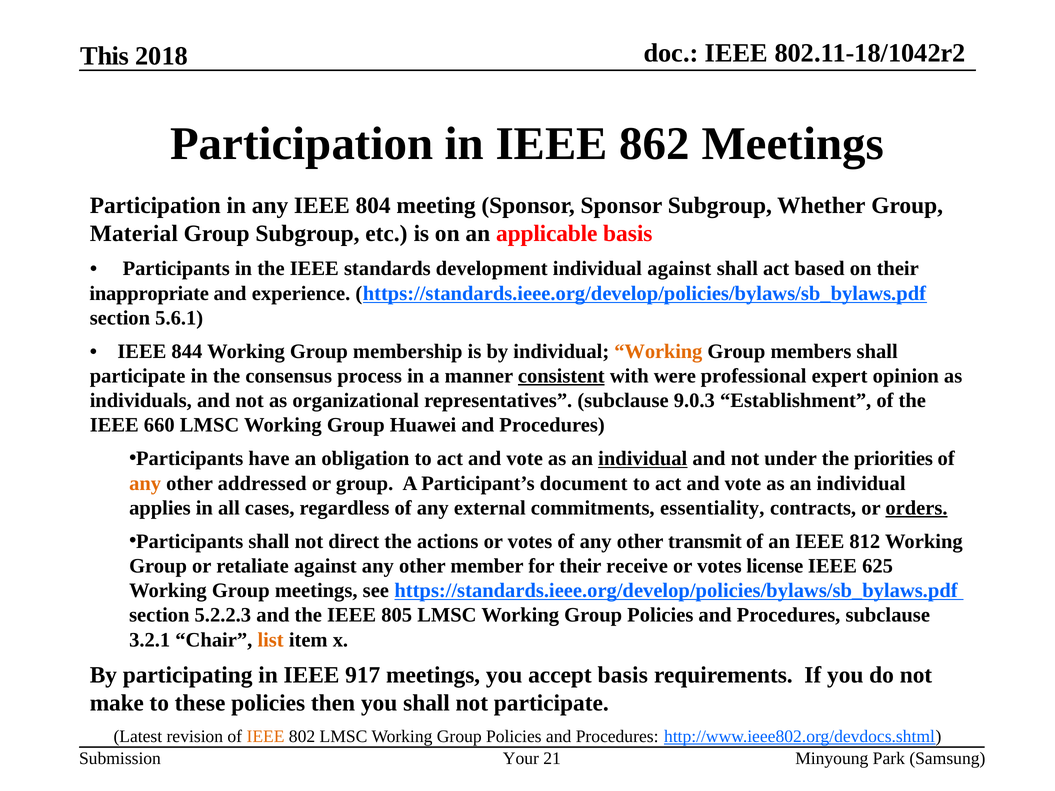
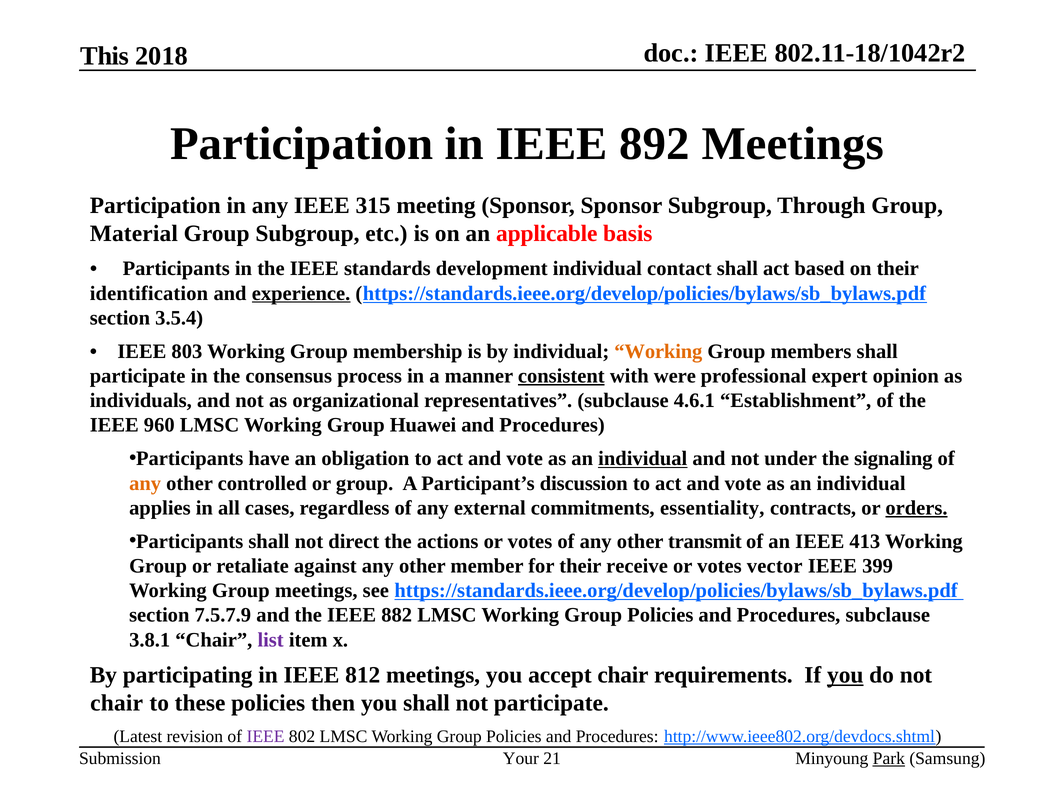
862: 862 -> 892 (655, 144)
804: 804 -> 315 (373, 206)
Whether: Whether -> Through (821, 206)
individual against: against -> contact (679, 269)
inappropriate: inappropriate -> identification (149, 293)
experience underline: none -> present (301, 293)
5.6.1: 5.6.1 -> 3.5.4 (179, 318)
844: 844 -> 803 (187, 351)
9.0.3: 9.0.3 -> 4.6.1 (694, 401)
660: 660 -> 960 (159, 425)
priorities: priorities -> signaling (893, 459)
addressed: addressed -> controlled (262, 483)
document: document -> discussion (584, 483)
812: 812 -> 413 (865, 541)
license: license -> vector (775, 566)
625: 625 -> 399 (878, 566)
5.2.2.3: 5.2.2.3 -> 7.5.7.9 (223, 615)
805: 805 -> 882 (397, 615)
3.2.1: 3.2.1 -> 3.8.1 (150, 640)
list colour: orange -> purple (271, 640)
917: 917 -> 812 (363, 675)
accept basis: basis -> chair (623, 675)
you underline: none -> present (845, 675)
make: make -> chair (117, 703)
IEEE colour: orange -> purple (266, 736)
Park underline: none -> present (889, 759)
